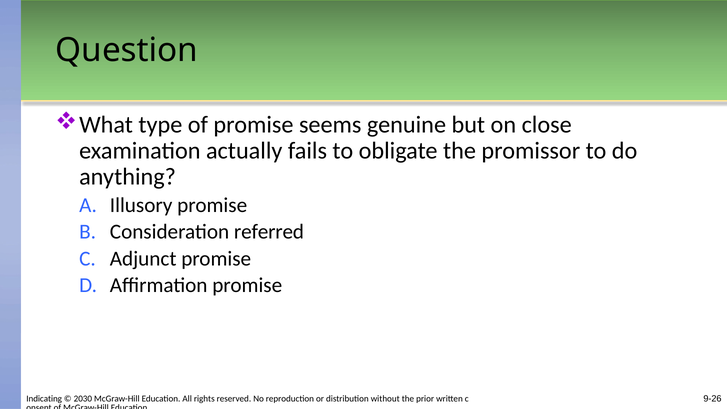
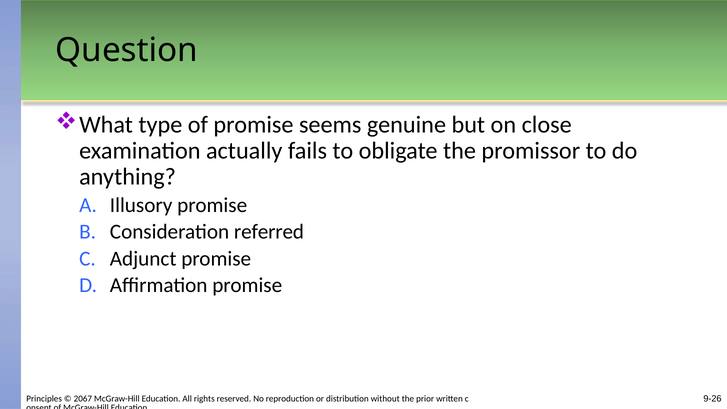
Indicating: Indicating -> Principles (44, 399)
2030: 2030 -> 2067 (83, 399)
